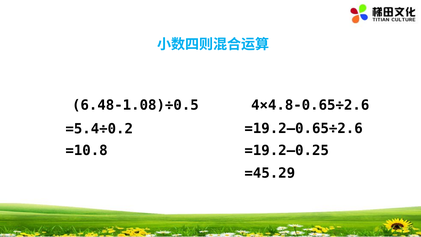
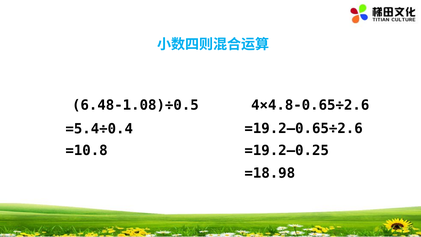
=5.4÷0.2: =5.4÷0.2 -> =5.4÷0.4 (99, 129)
=45.29: =45.29 -> =18.98 (270, 173)
